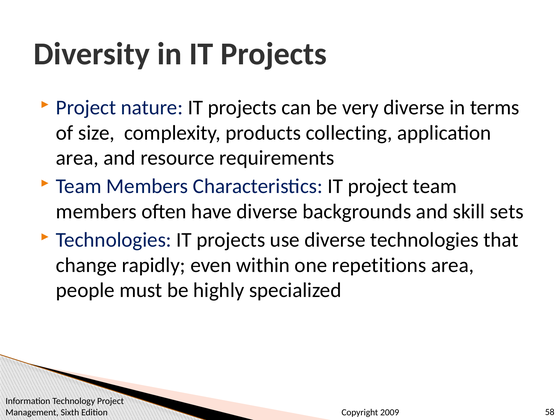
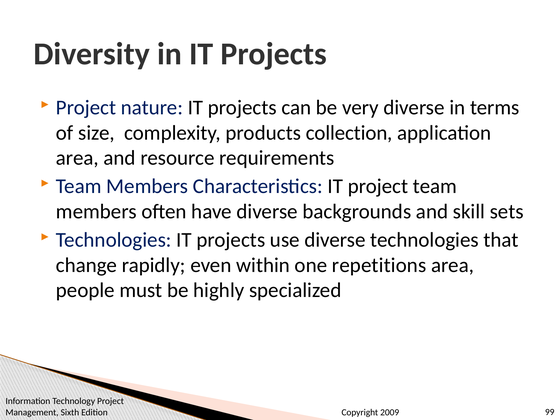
collecting: collecting -> collection (349, 133)
58: 58 -> 99 (550, 412)
